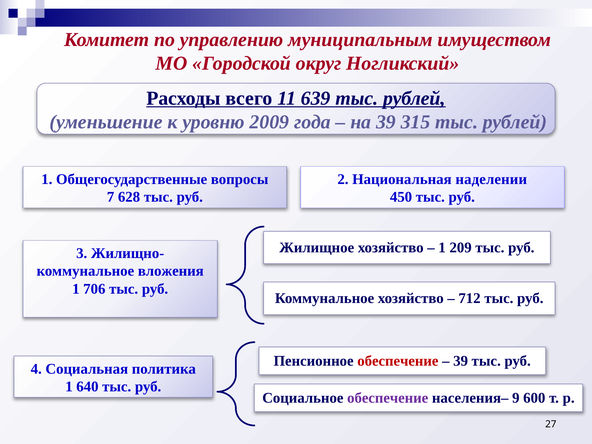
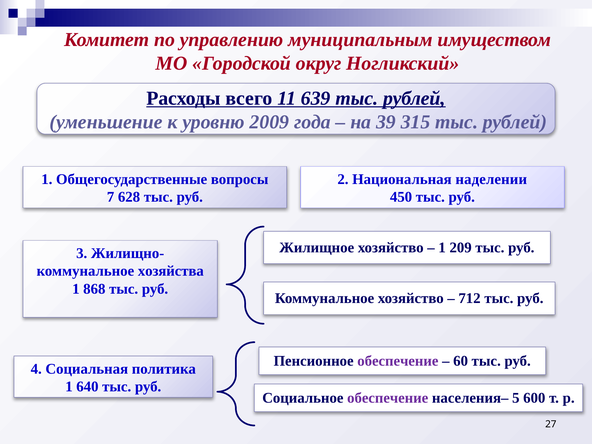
вложения: вложения -> хозяйства (171, 271)
706: 706 -> 868 (94, 289)
обеспечение colour: red -> purple (398, 361)
39: 39 -> 60 (461, 361)
9: 9 -> 5 (516, 398)
